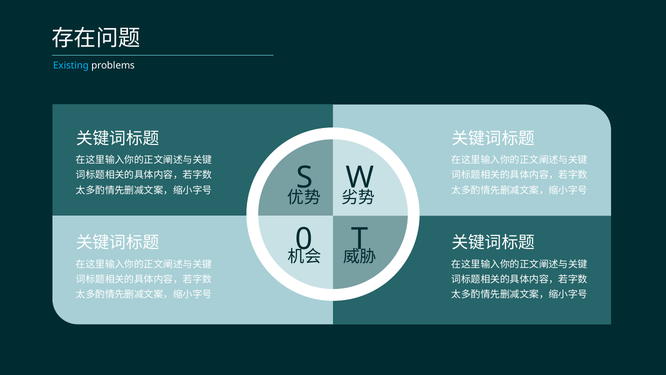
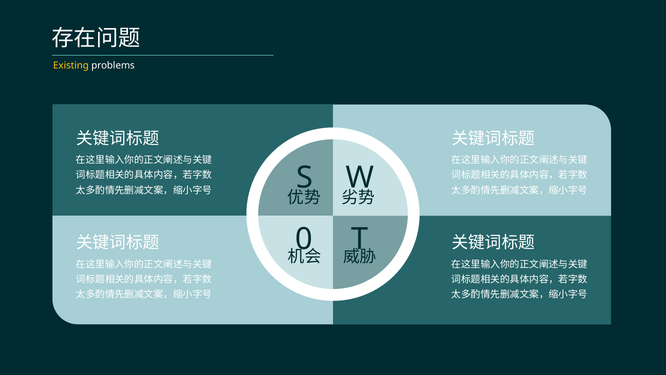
Existing colour: light blue -> yellow (71, 65)
